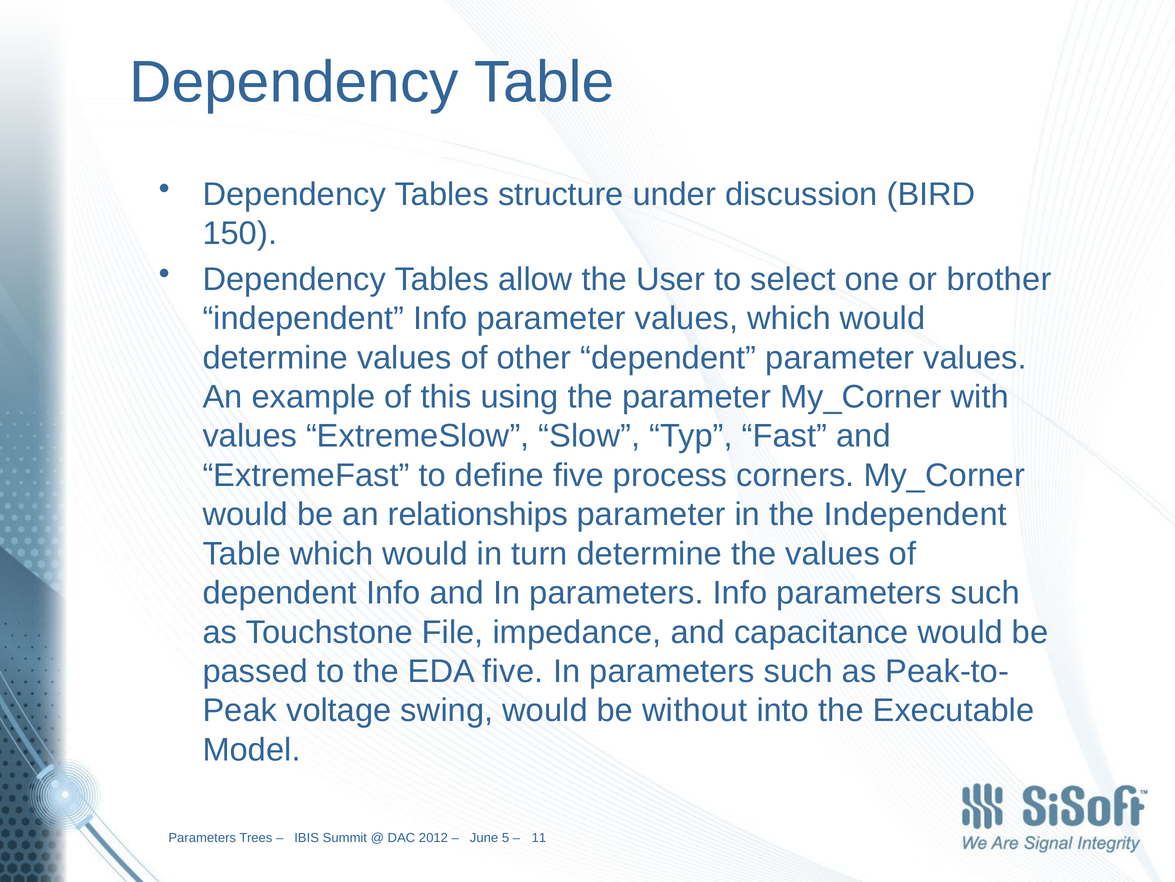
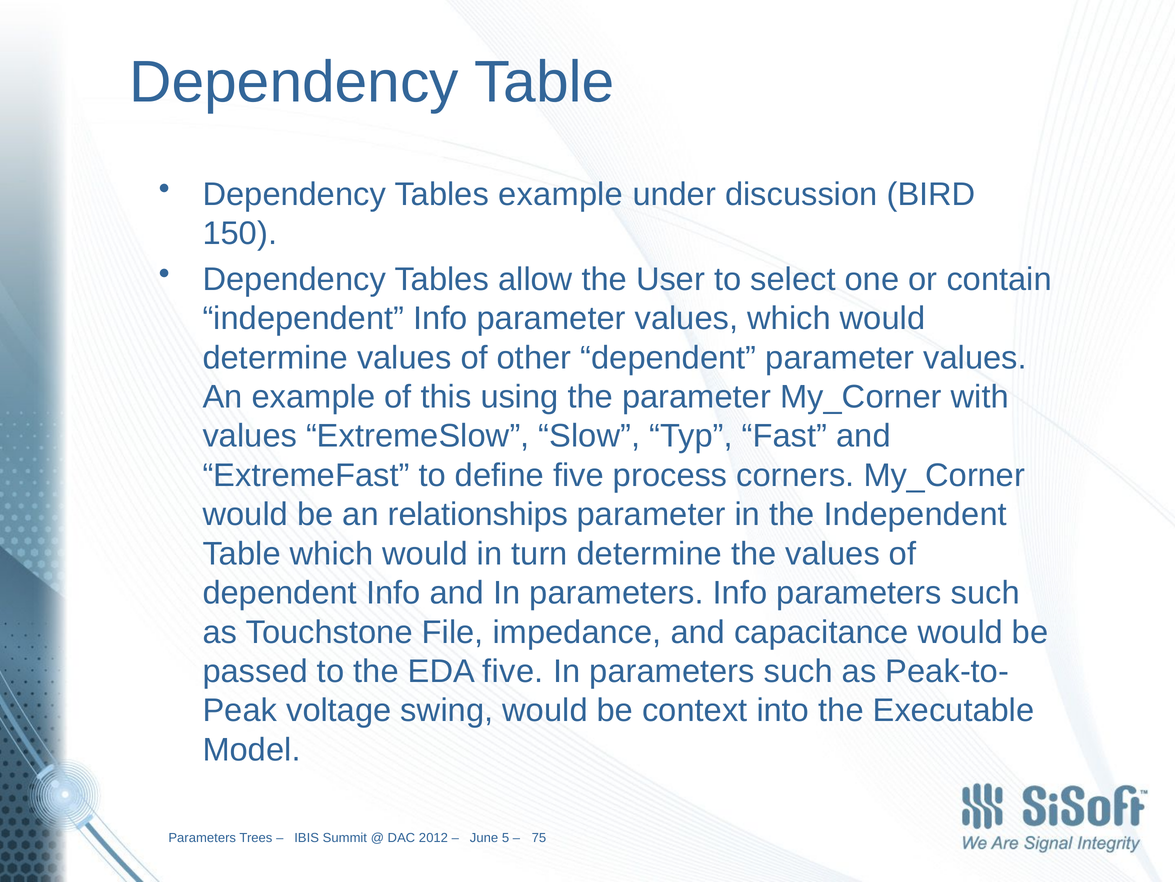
Tables structure: structure -> example (561, 194)
brother: brother -> contain (999, 279)
without: without -> context (695, 710)
11: 11 -> 75 (539, 837)
